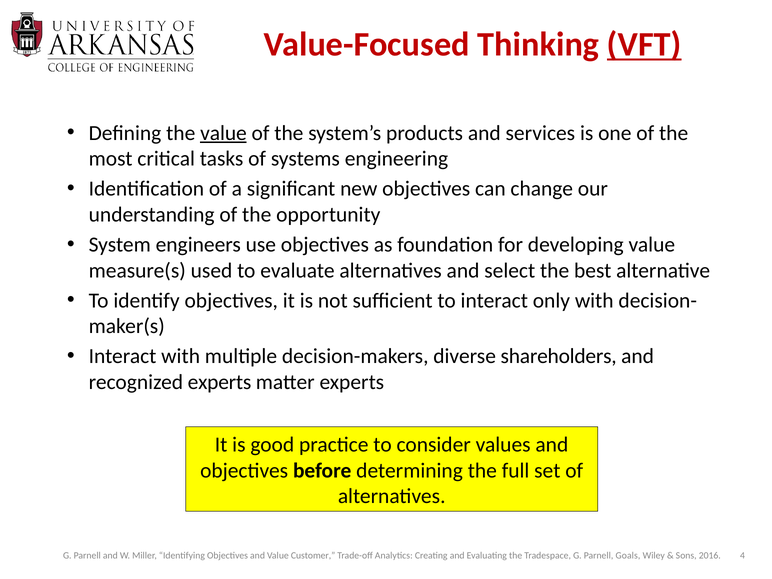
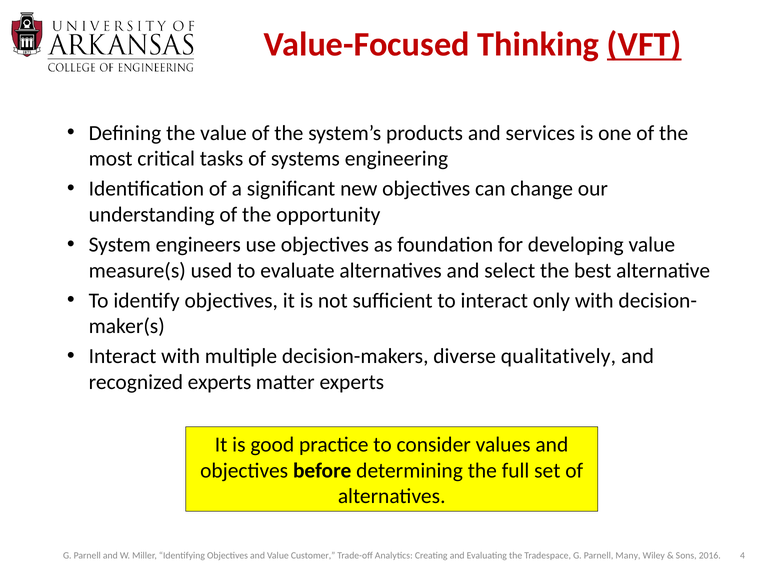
value underline: present -> none (223, 133)
shareholders: shareholders -> qualitatively (558, 356)
Goals: Goals -> Many (628, 556)
